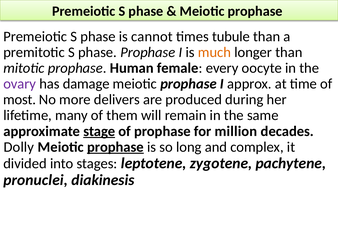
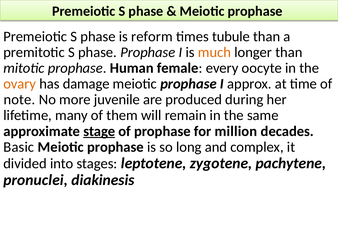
cannot: cannot -> reform (152, 36)
ovary colour: purple -> orange (20, 84)
most: most -> note (19, 99)
delivers: delivers -> juvenile (117, 99)
Dolly: Dolly -> Basic (19, 147)
prophase underline: present -> none (115, 147)
